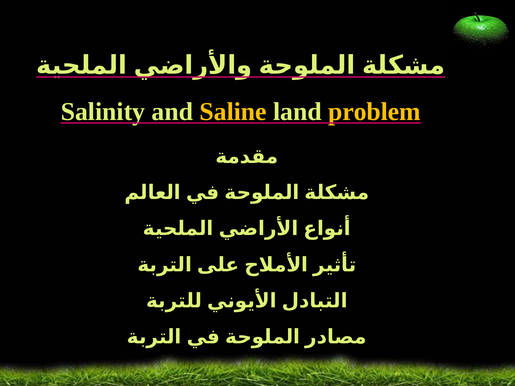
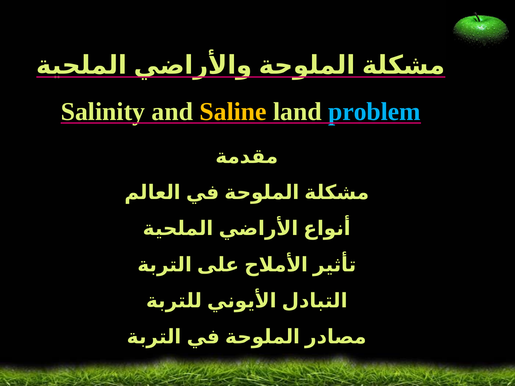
problem colour: yellow -> light blue (374, 112)
